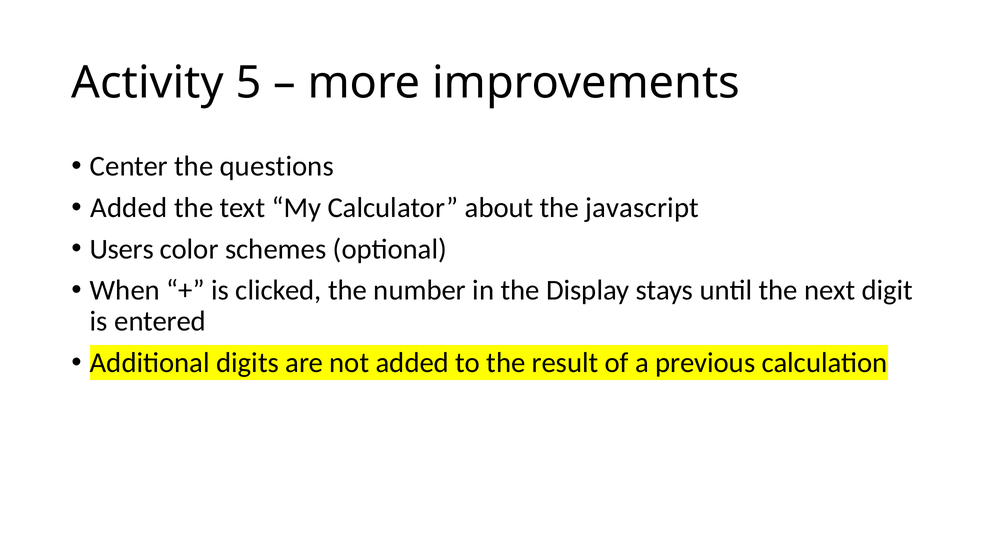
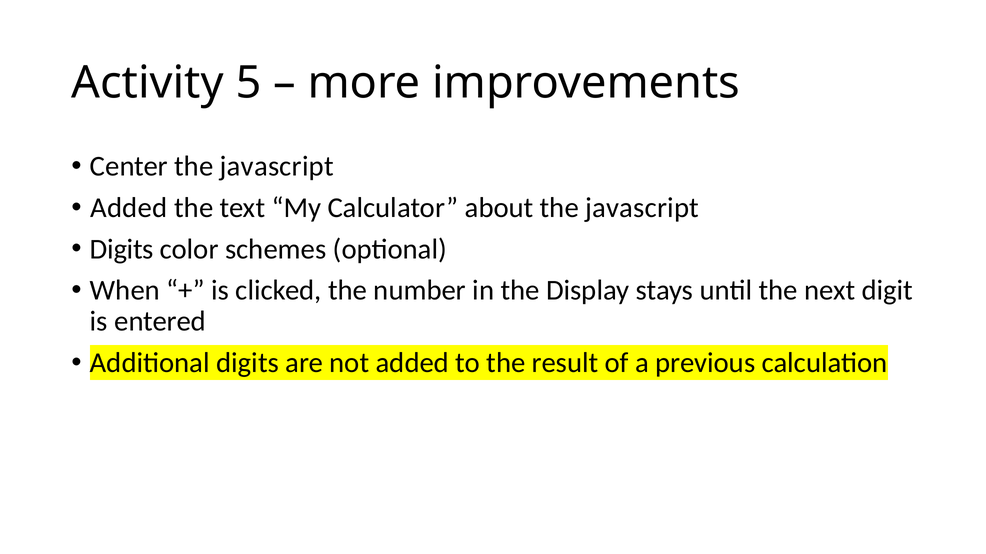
Center the questions: questions -> javascript (277, 167)
Users: Users -> Digits (122, 249)
